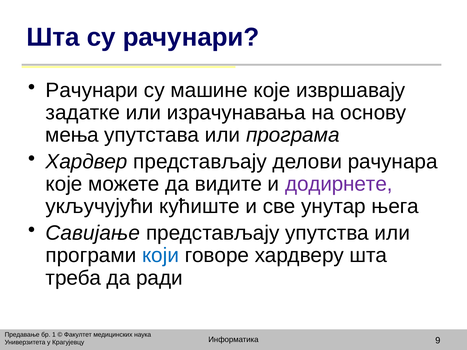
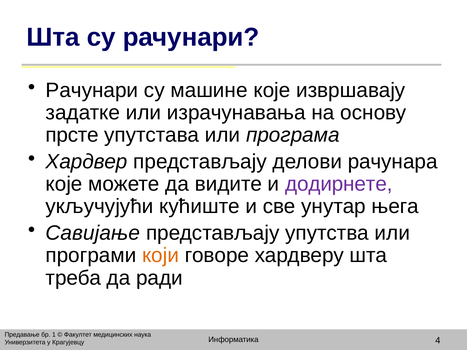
мења: мења -> прсте (72, 135)
који colour: blue -> orange (161, 256)
9: 9 -> 4 (438, 341)
